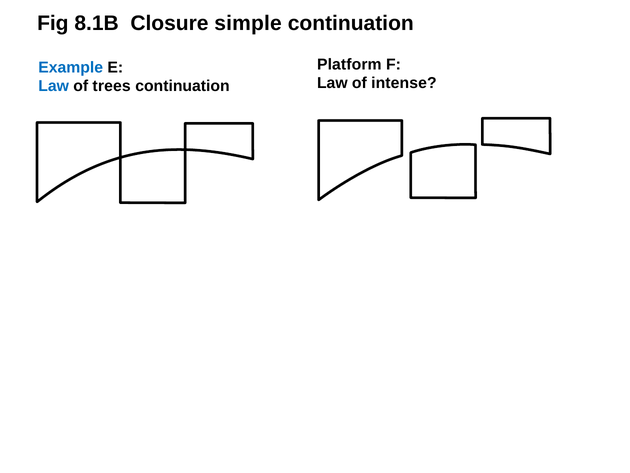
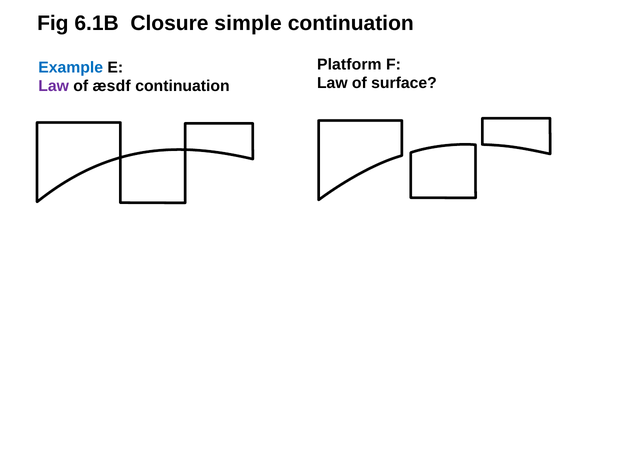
8.1B: 8.1B -> 6.1B (97, 23)
intense: intense -> surface (404, 83)
Law colour: blue -> purple (54, 86)
trees: trees -> æsdf (112, 86)
